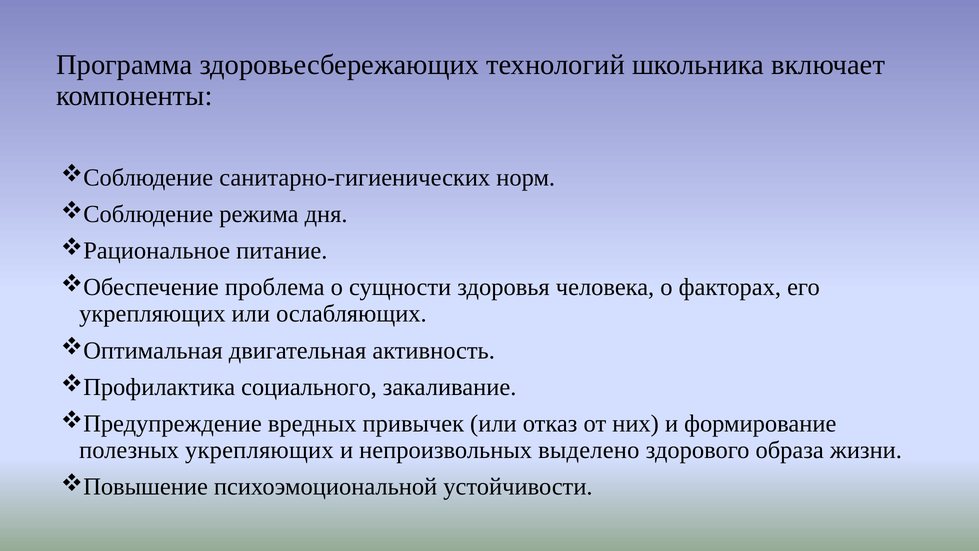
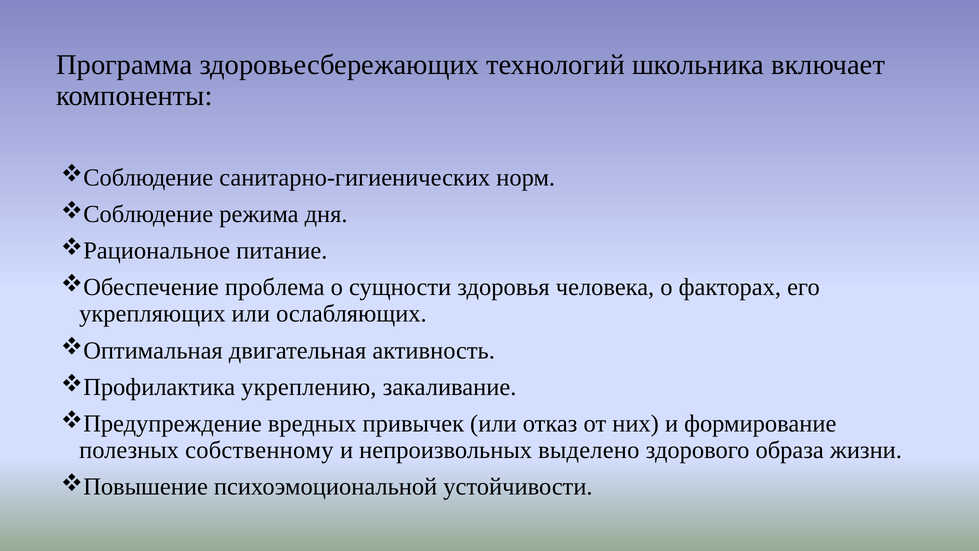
социального: социального -> укреплению (309, 387)
полезных укрепляющих: укрепляющих -> собственному (259, 450)
